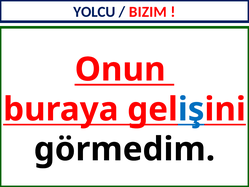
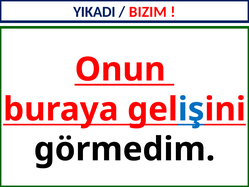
YOLCU: YOLCU -> YIKADI (94, 12)
